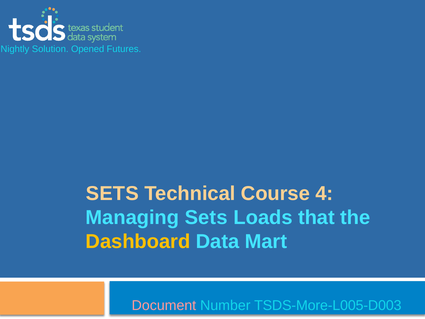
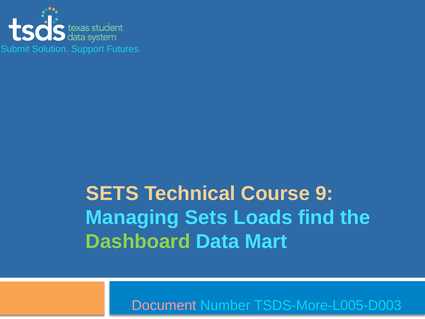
Nightly: Nightly -> Submit (15, 49)
Opened: Opened -> Support (88, 49)
4: 4 -> 9 (324, 193)
that: that -> find (316, 217)
Dashboard colour: yellow -> light green (138, 241)
